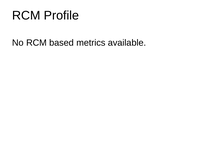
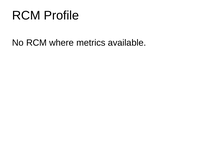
based: based -> where (62, 43)
